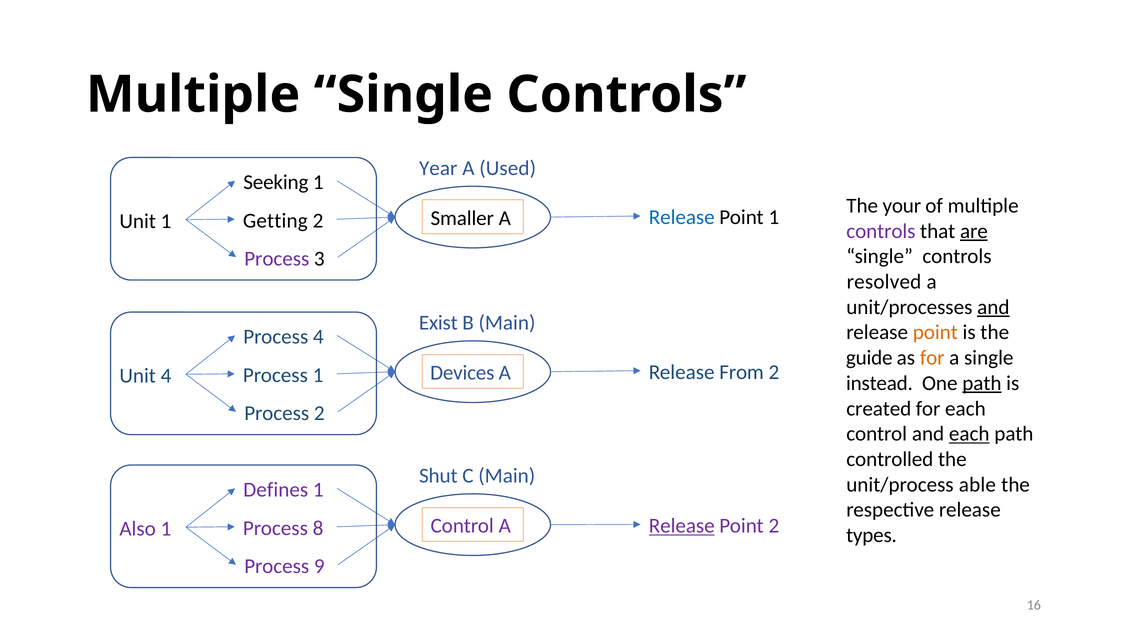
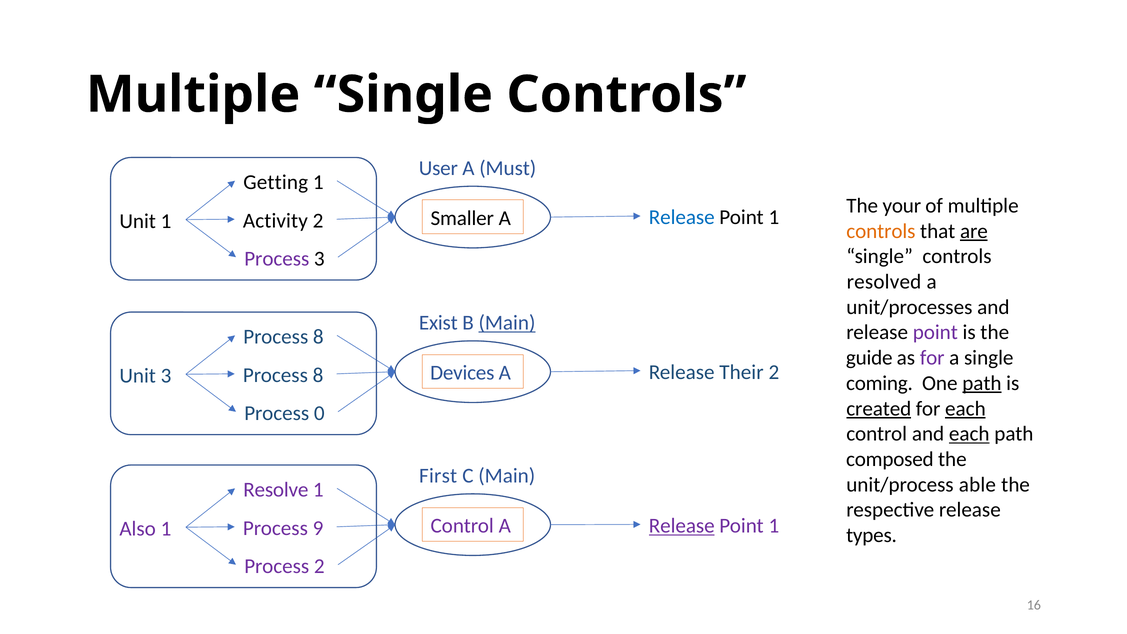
Year: Year -> User (438, 168)
Used: Used -> Must (508, 168)
Seeking: Seeking -> Getting (276, 182)
Getting: Getting -> Activity (275, 221)
controls colour: purple -> orange (881, 231)
and underline: present -> none (993, 307)
Main underline: none -> present (507, 323)
point colour: orange -> purple (935, 332)
4: 4 -> 8 (318, 337)
for colour: orange -> purple (932, 358)
From: From -> Their (741, 372)
1: 1 -> 8 (318, 375)
Unit 4: 4 -> 3 (166, 376)
instead: instead -> coming (879, 383)
created underline: none -> present (879, 409)
each underline: none -> present (965, 409)
Process 2: 2 -> 0 (319, 413)
controlled: controlled -> composed (890, 459)
Shut: Shut -> First (438, 476)
Defines: Defines -> Resolve (276, 490)
2: 2 -> 1 (774, 526)
8: 8 -> 9 (318, 528)
Process 9: 9 -> 2 (319, 566)
